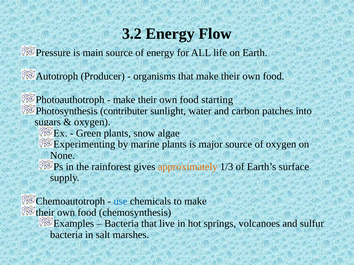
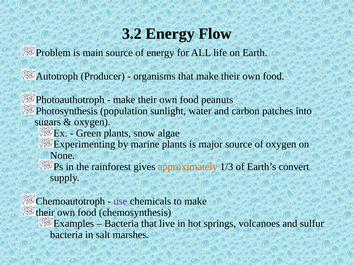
Pressure: Pressure -> Problem (53, 53)
starting: starting -> peanuts (217, 100)
contributer: contributer -> population (124, 111)
surface: surface -> convert (294, 167)
use colour: blue -> purple (120, 202)
